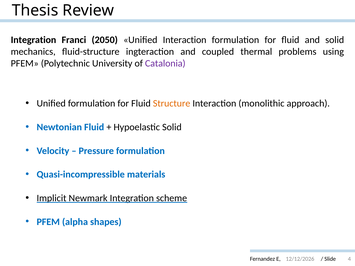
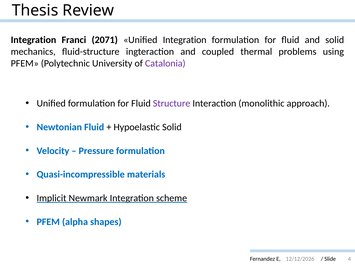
2050: 2050 -> 2071 (105, 40)
Unified Interaction: Interaction -> Integration (185, 40)
Structure colour: orange -> purple (172, 104)
